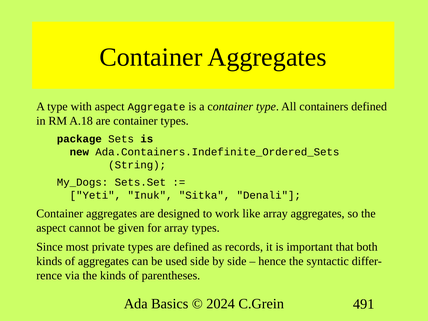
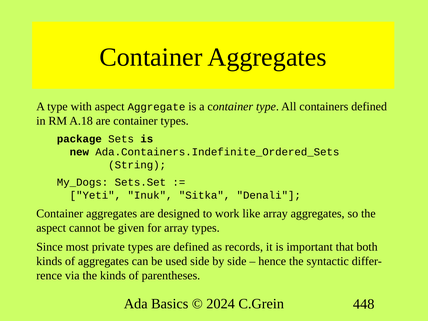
491: 491 -> 448 (364, 304)
